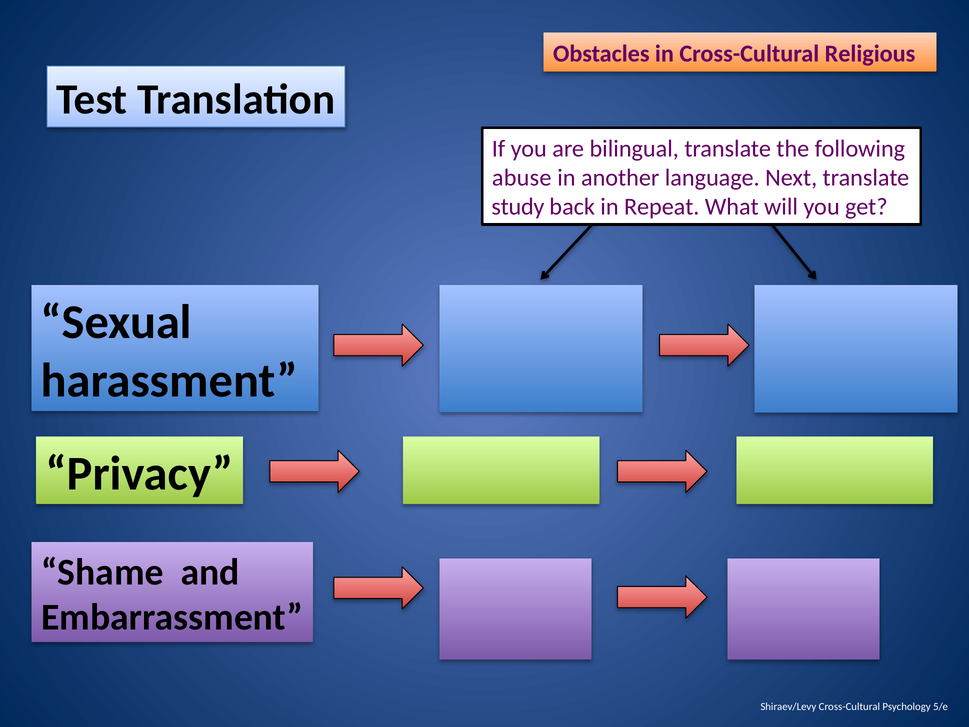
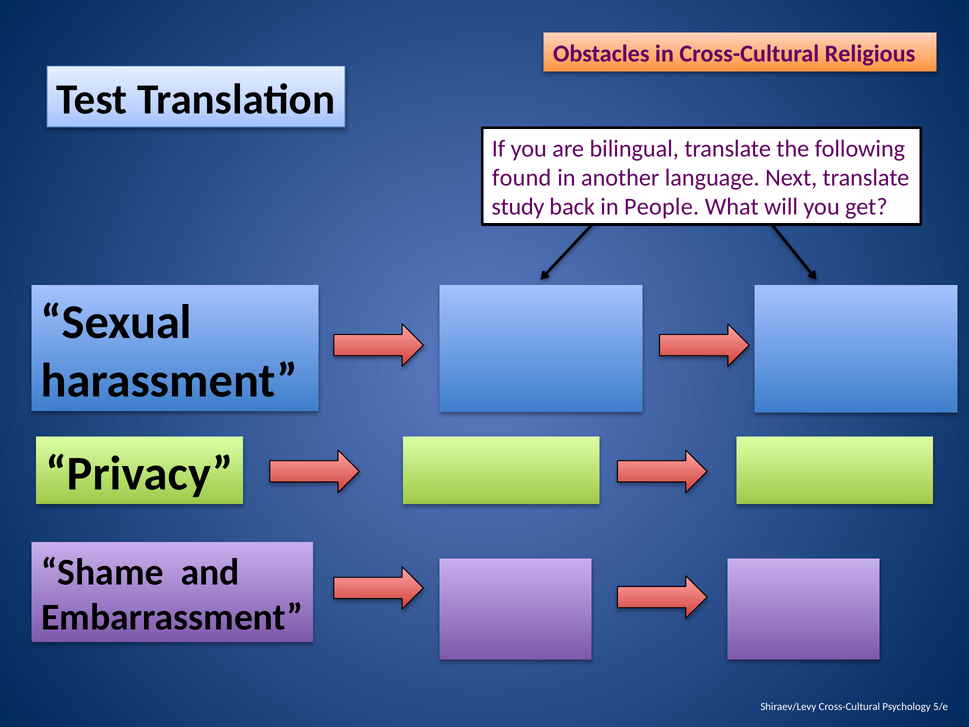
abuse: abuse -> found (522, 178)
Repeat: Repeat -> People (662, 207)
